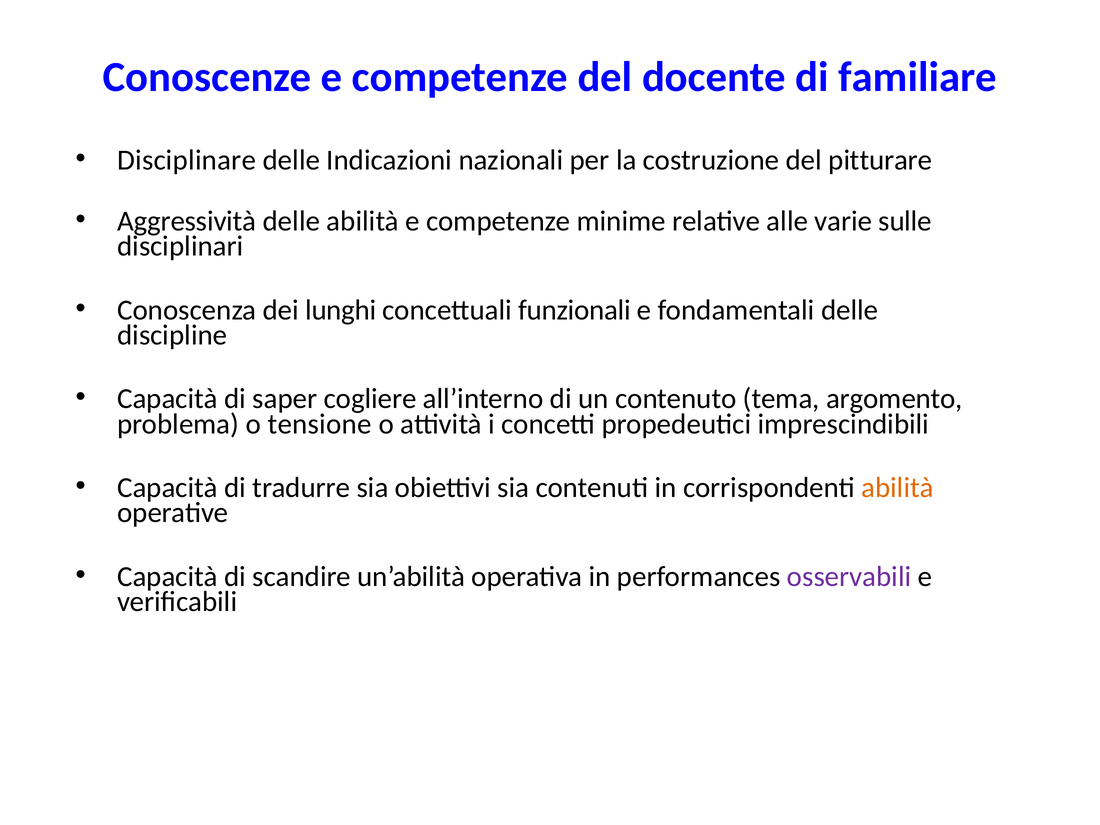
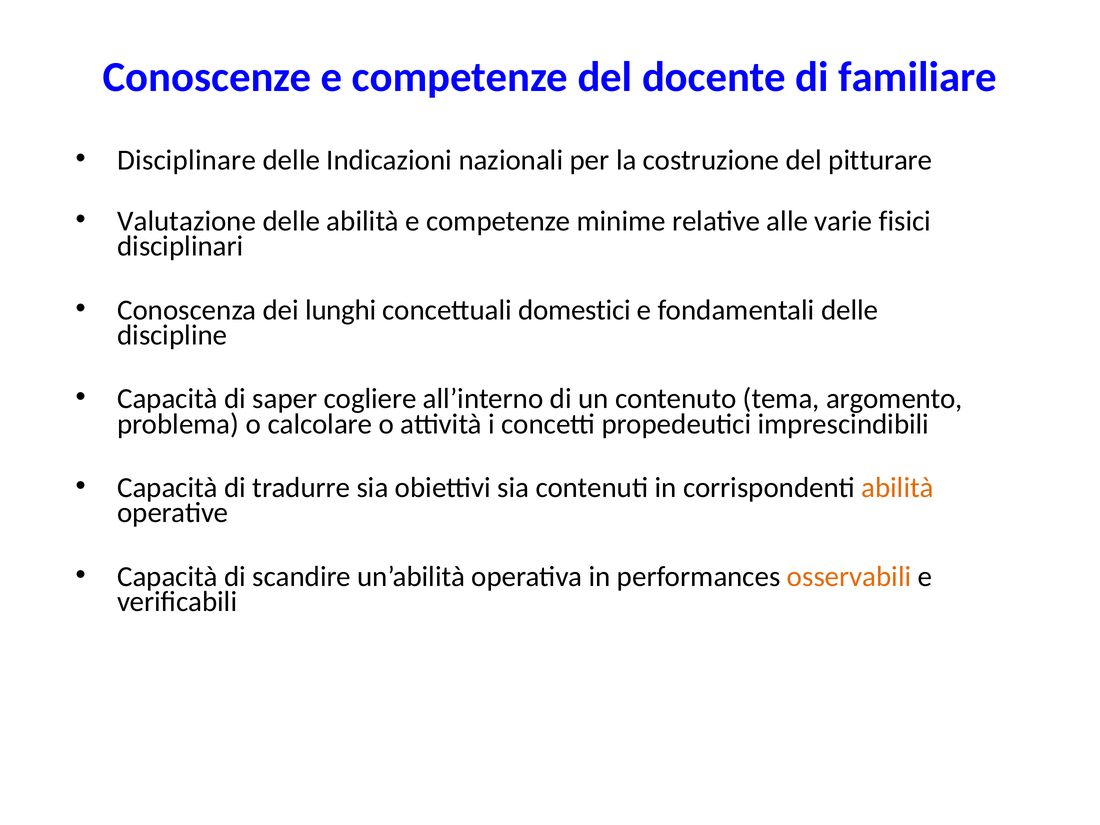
Aggressività: Aggressività -> Valutazione (187, 221)
sulle: sulle -> fisici (905, 221)
funzionali: funzionali -> domestici (575, 310)
tensione: tensione -> calcolare (320, 424)
osservabili colour: purple -> orange (849, 577)
